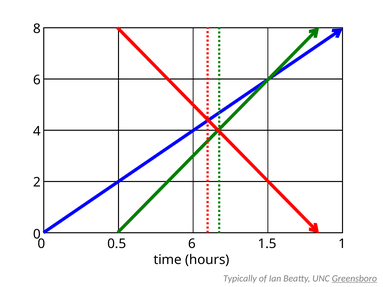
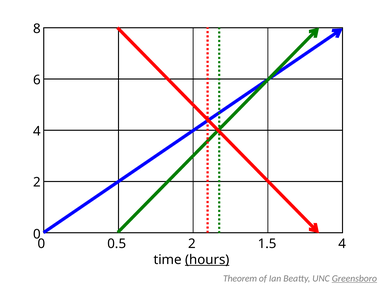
0.5 6: 6 -> 2 (192, 244)
1.5 1: 1 -> 4 (342, 244)
hours underline: none -> present (207, 260)
Typically: Typically -> Theorem (240, 279)
